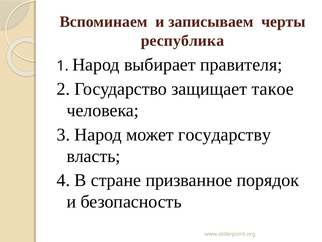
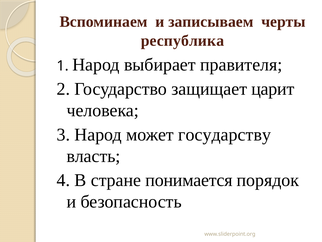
такое: такое -> царит (273, 89)
призванное: призванное -> понимается (189, 180)
